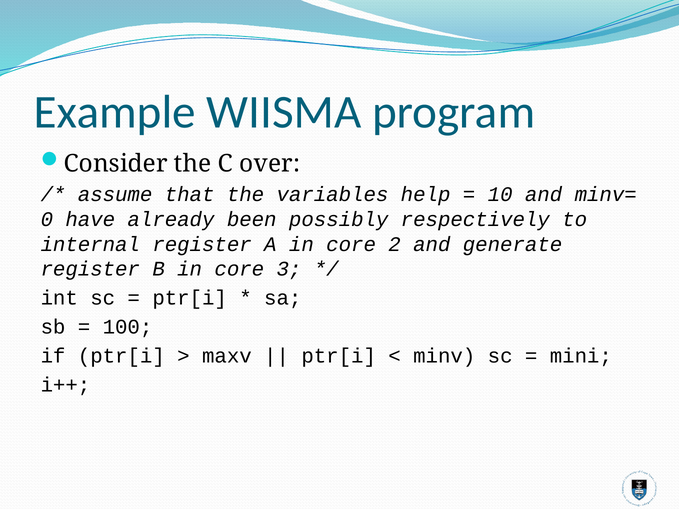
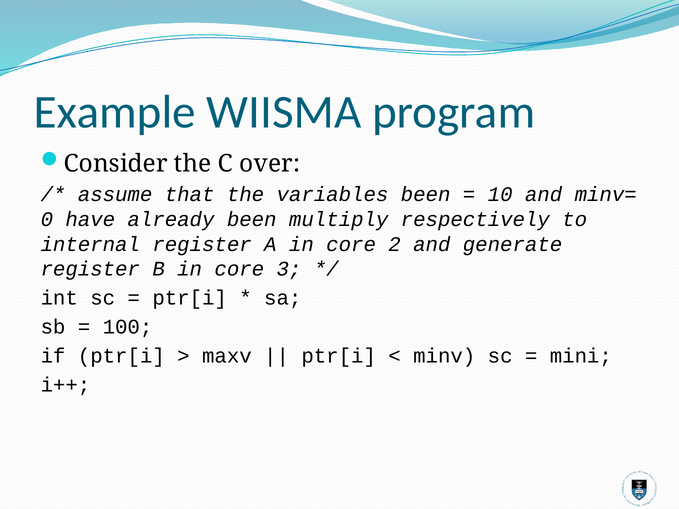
variables help: help -> been (426, 195)
possibly: possibly -> multiply (339, 219)
